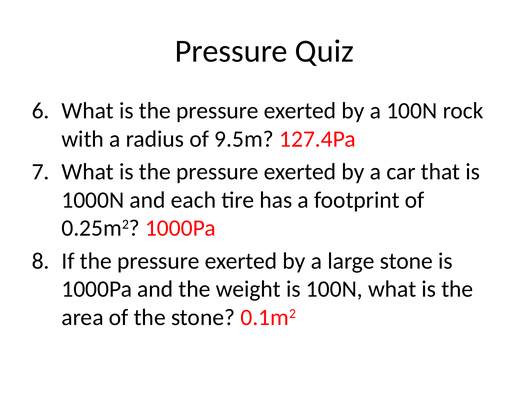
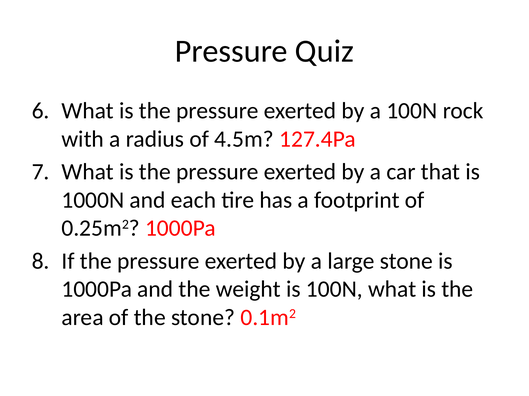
9.5m: 9.5m -> 4.5m (244, 139)
